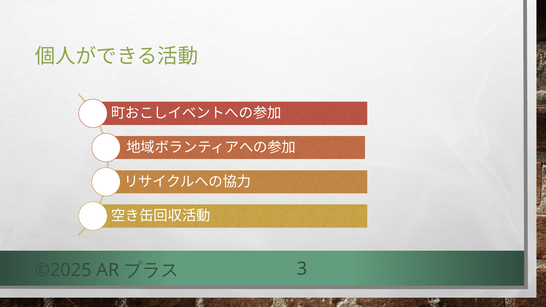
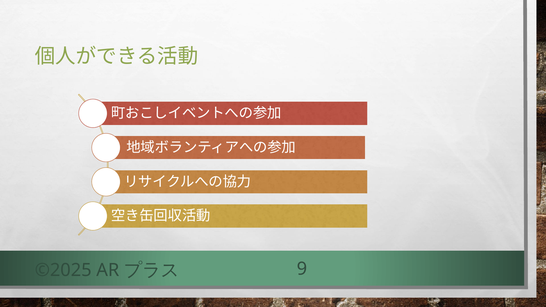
3: 3 -> 9 (302, 269)
